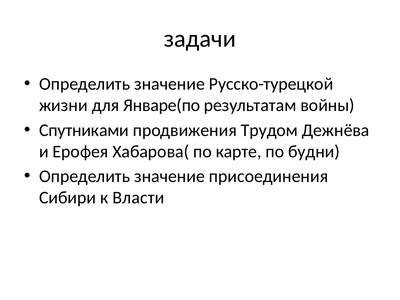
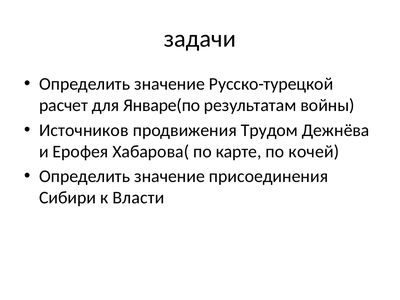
жизни: жизни -> расчет (63, 105)
Спутниками: Спутниками -> Источников (84, 130)
будни: будни -> кочей (314, 151)
